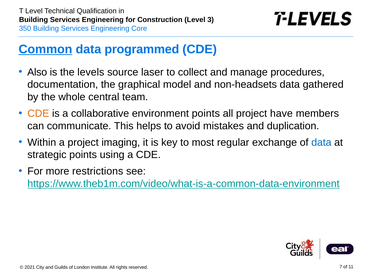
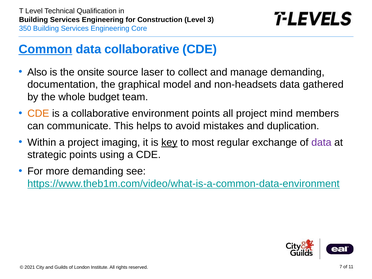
data programmed: programmed -> collaborative (142, 49)
levels: levels -> onsite (91, 72)
manage procedures: procedures -> demanding (298, 72)
central: central -> budget (104, 97)
have: have -> mind (281, 113)
key underline: none -> present (169, 142)
data colour: blue -> purple (321, 142)
more restrictions: restrictions -> demanding (98, 171)
